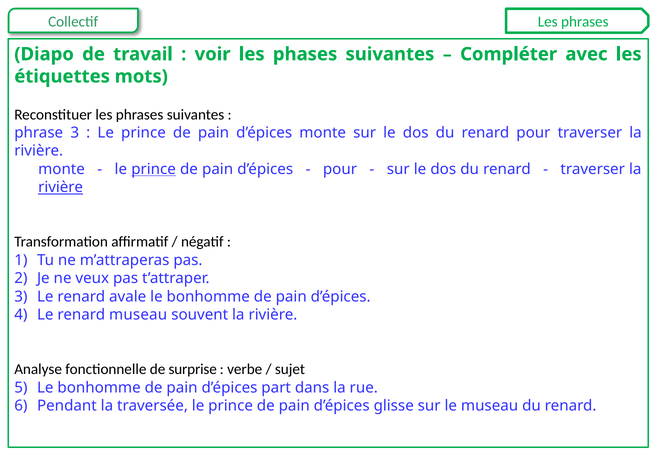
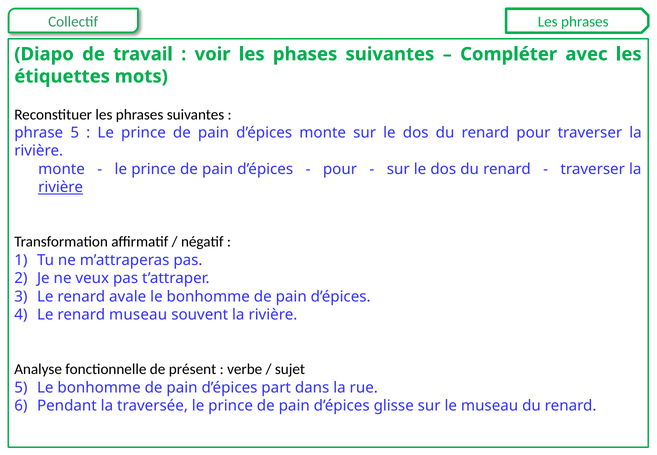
phrase 3: 3 -> 5 (75, 133)
prince underline: present -> none (154, 169)
surprise: surprise -> présent (193, 369)
